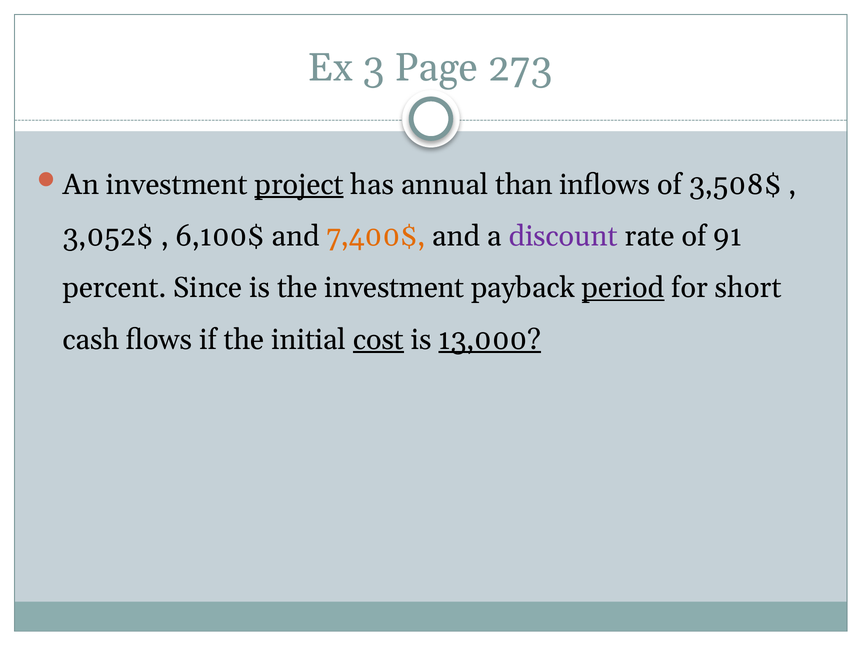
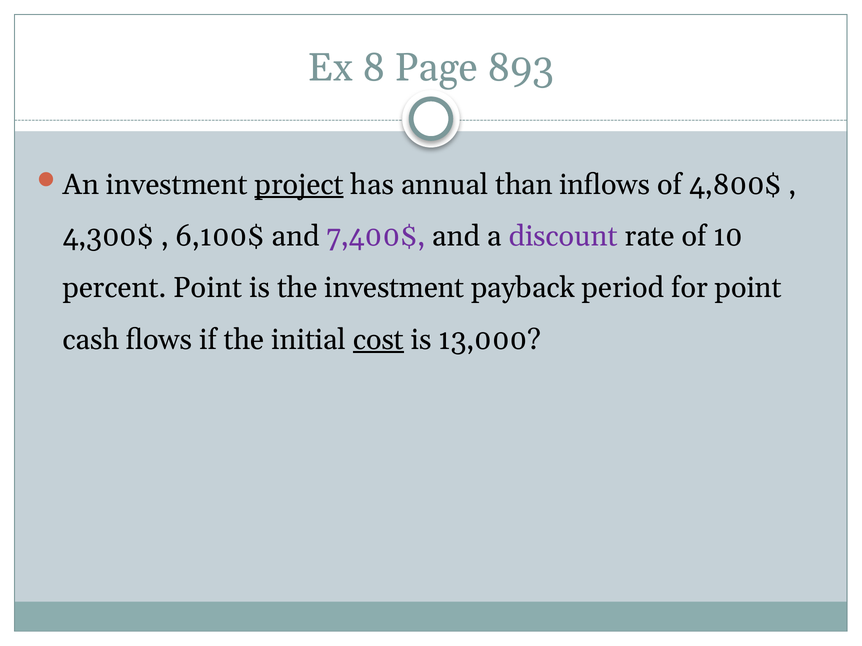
3: 3 -> 8 (374, 68)
273: 273 -> 893 (521, 68)
3,508$: 3,508$ -> 4,800$ (736, 185)
3,052$: 3,052$ -> 4,300$ (109, 236)
7,400$ colour: orange -> purple (376, 236)
91: 91 -> 10 (728, 236)
percent Since: Since -> Point (208, 288)
period underline: present -> none (623, 288)
for short: short -> point (748, 288)
13,000 underline: present -> none (490, 340)
